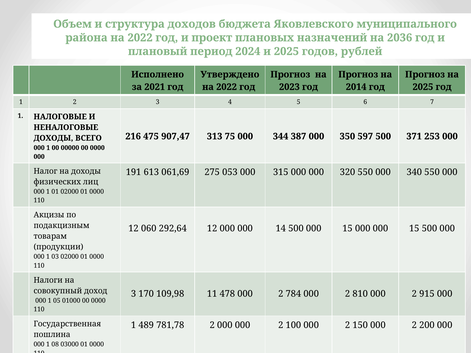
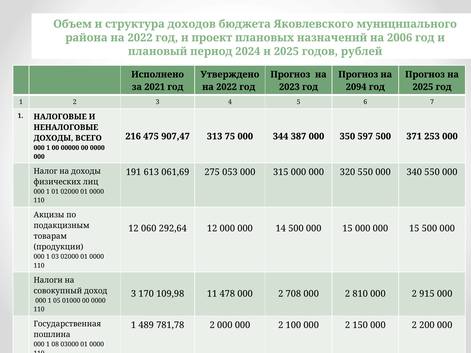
2036: 2036 -> 2006 (400, 38)
2014: 2014 -> 2094 (356, 87)
784: 784 -> 708 (293, 294)
